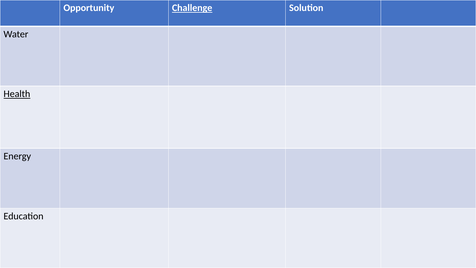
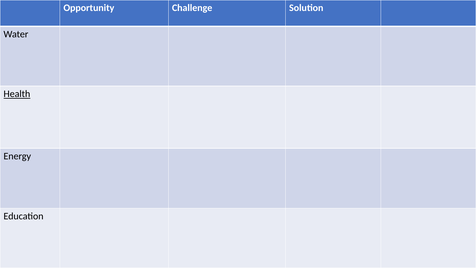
Challenge underline: present -> none (192, 8)
